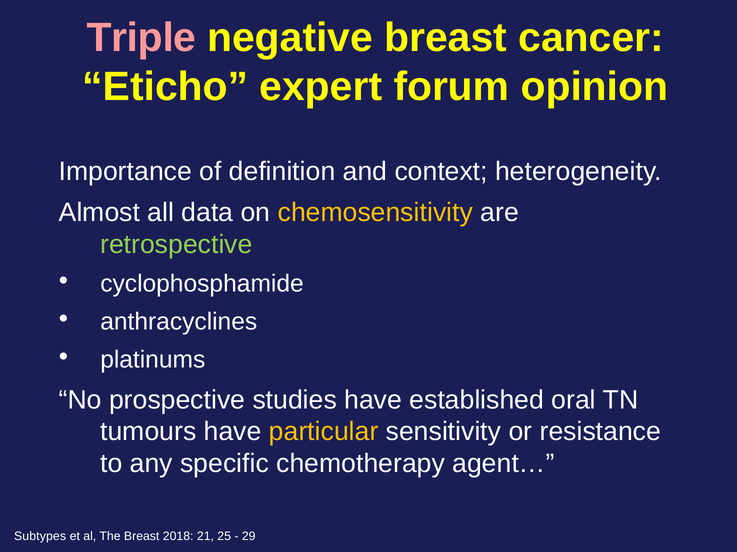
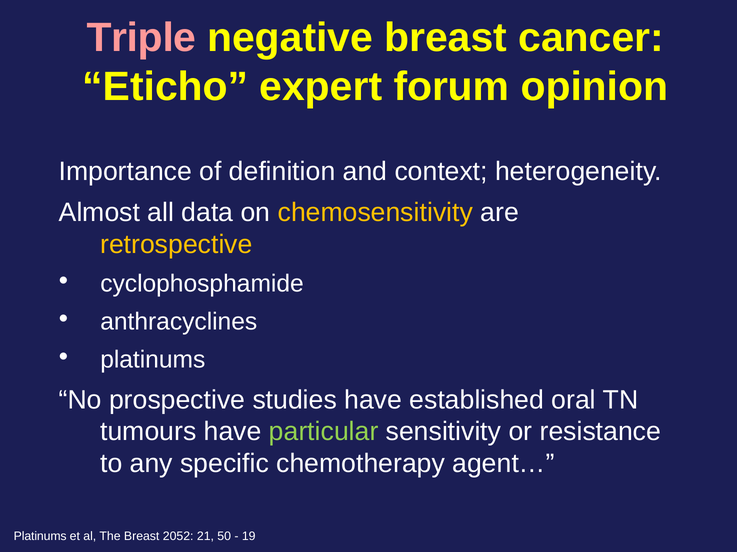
retrospective colour: light green -> yellow (176, 245)
particular colour: yellow -> light green (324, 432)
Subtypes: Subtypes -> Platinums (40, 537)
2018: 2018 -> 2052 (178, 537)
25: 25 -> 50 (224, 537)
29: 29 -> 19 (249, 537)
